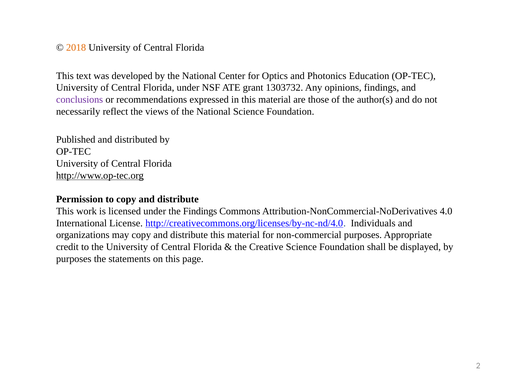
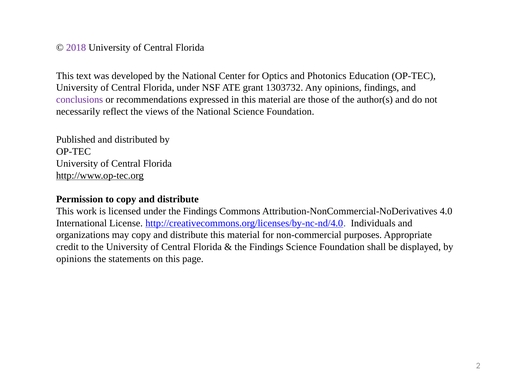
2018 colour: orange -> purple (76, 48)
Creative: Creative -> Findings (266, 247)
purposes: purposes -> opinions (74, 259)
